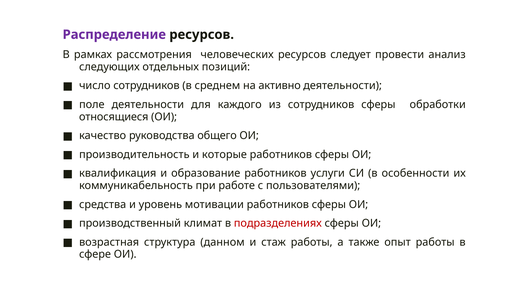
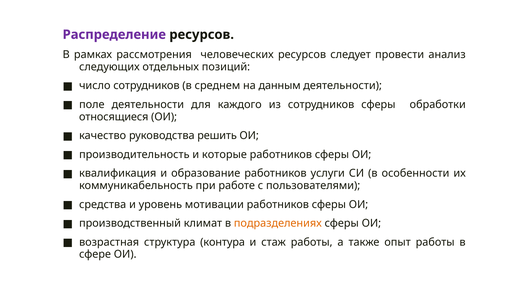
активно: активно -> данным (280, 86)
общего: общего -> решить (217, 135)
подразделениях colour: red -> orange (278, 223)
данном: данном -> контура (223, 242)
